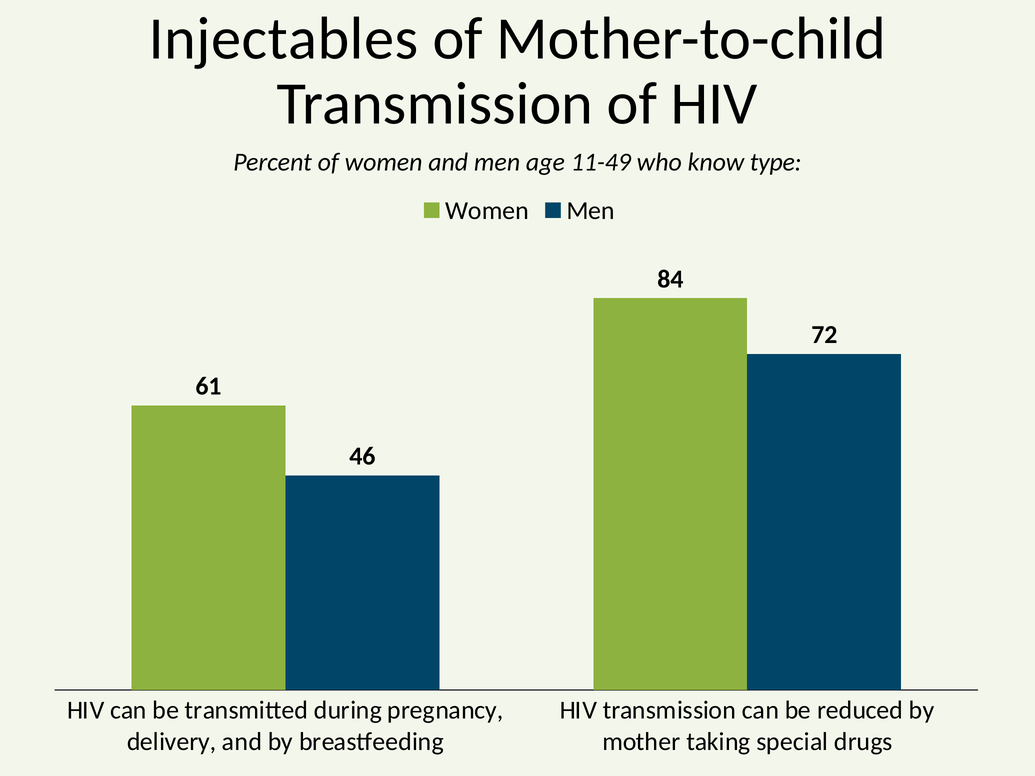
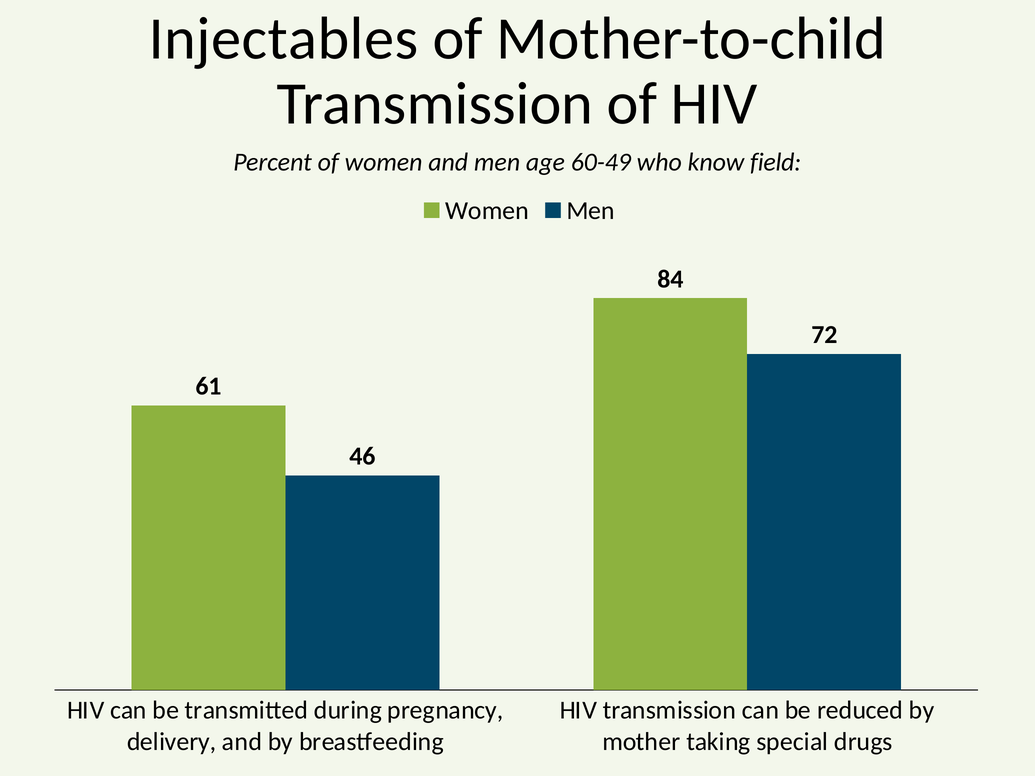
11-49: 11-49 -> 60-49 (601, 162)
type: type -> field (776, 162)
